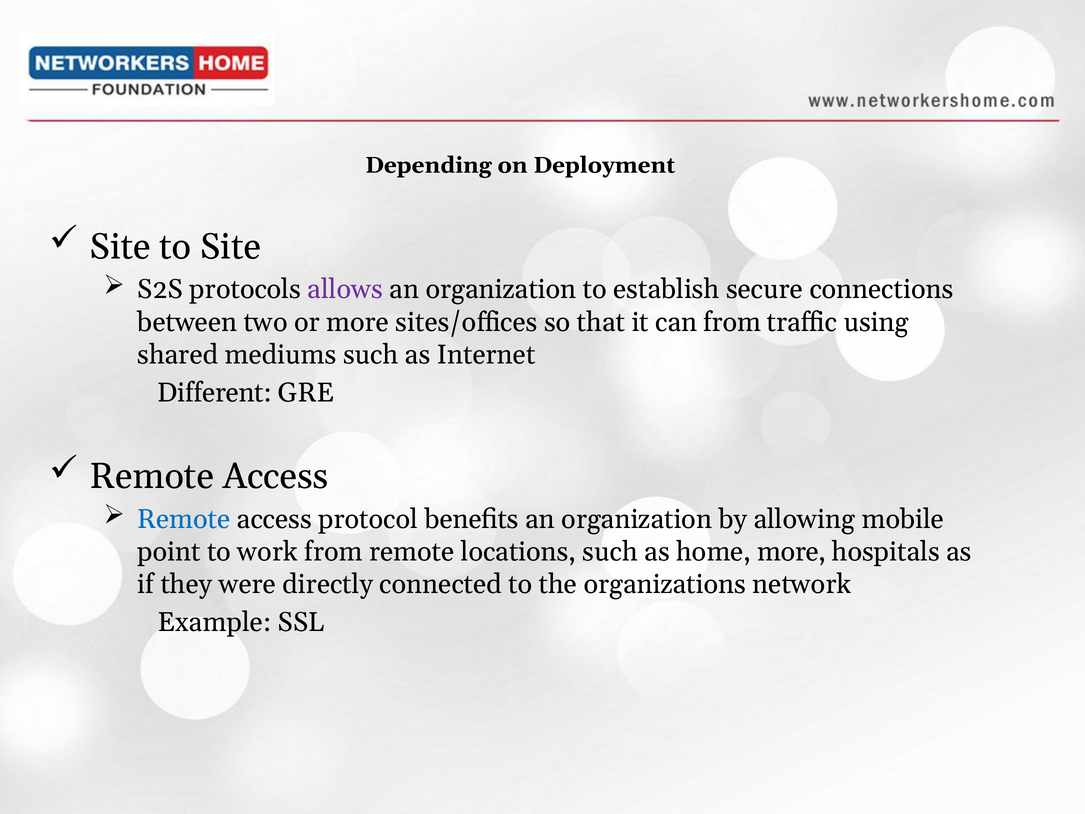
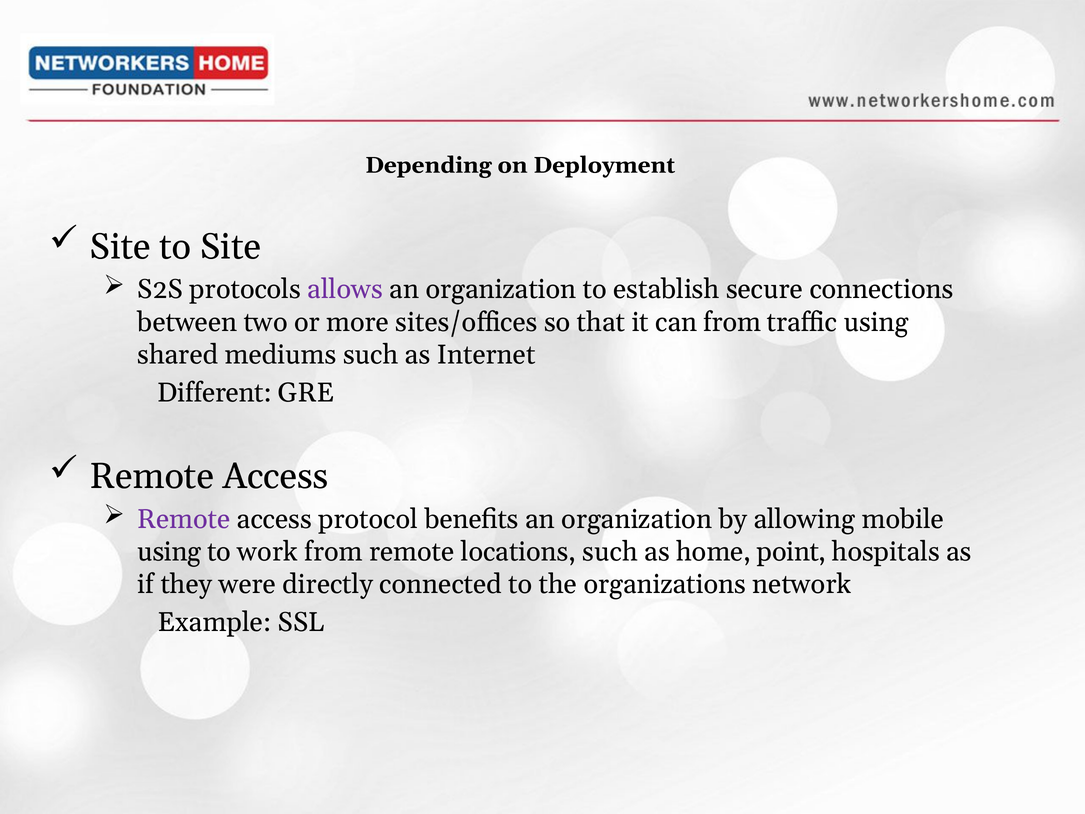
Remote colour: blue -> purple (184, 519)
point: point -> using (169, 552)
home more: more -> point (792, 552)
